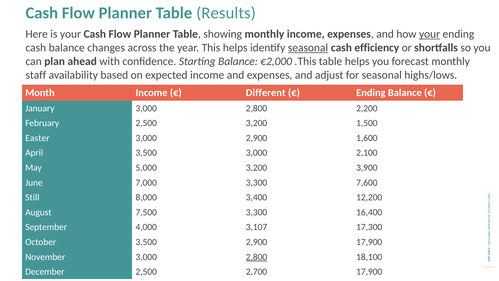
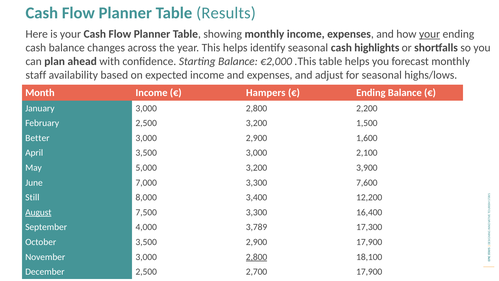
seasonal underline: present -> none (308, 48)
efficiency: efficiency -> highlights (377, 48)
Different: Different -> Hampers (266, 93)
Easter: Easter -> Better (37, 138)
August underline: none -> present (38, 212)
3,107: 3,107 -> 3,789 (257, 227)
